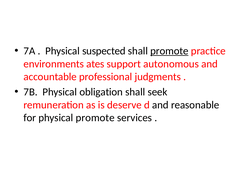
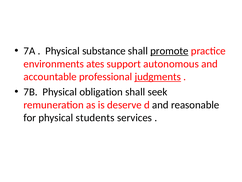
suspected: suspected -> substance (104, 51)
judgments underline: none -> present (158, 77)
physical promote: promote -> students (95, 117)
